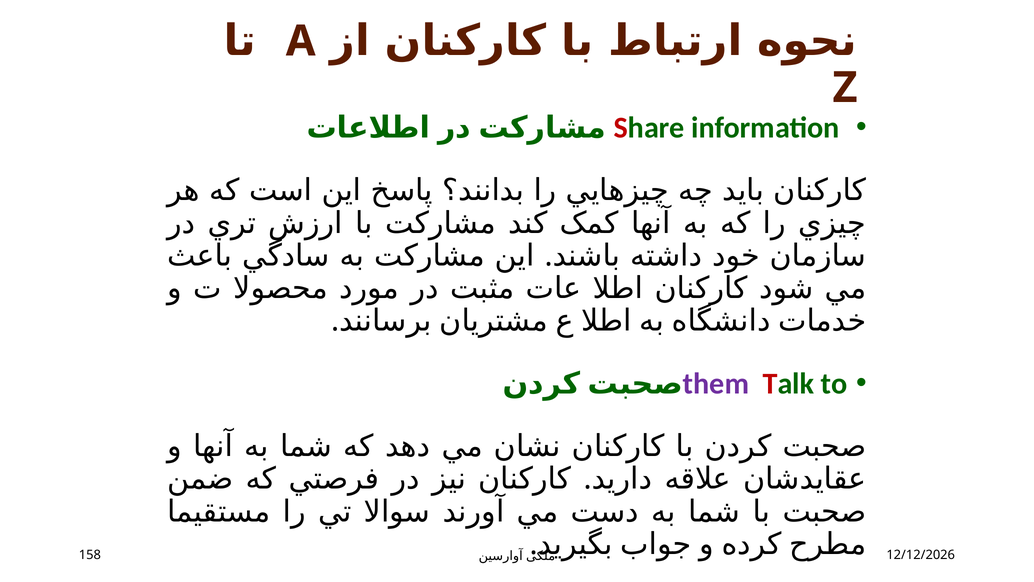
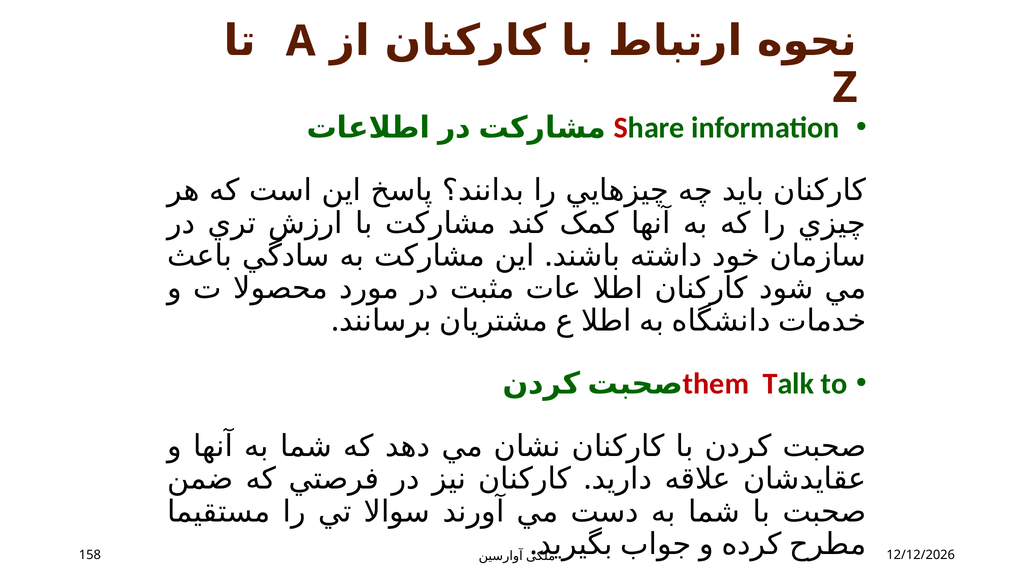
them colour: purple -> red (716, 383)
